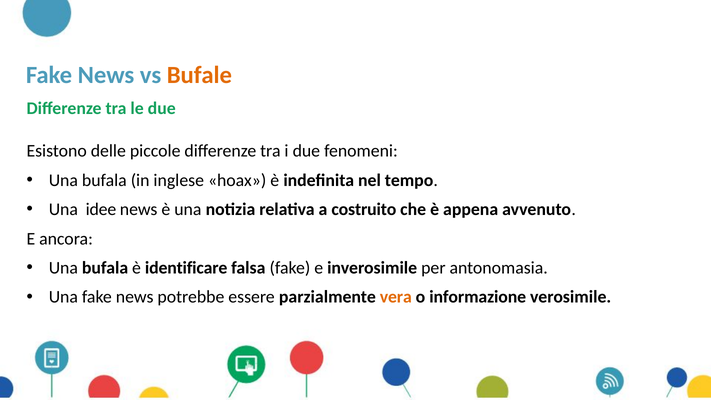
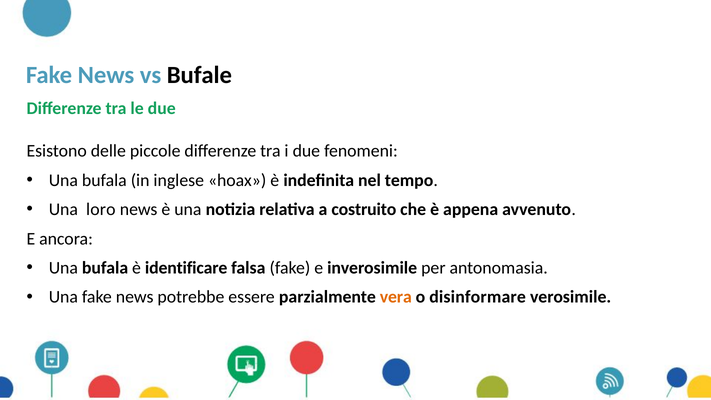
Bufale colour: orange -> black (199, 75)
idee: idee -> loro (101, 209)
informazione: informazione -> disinformare (478, 297)
